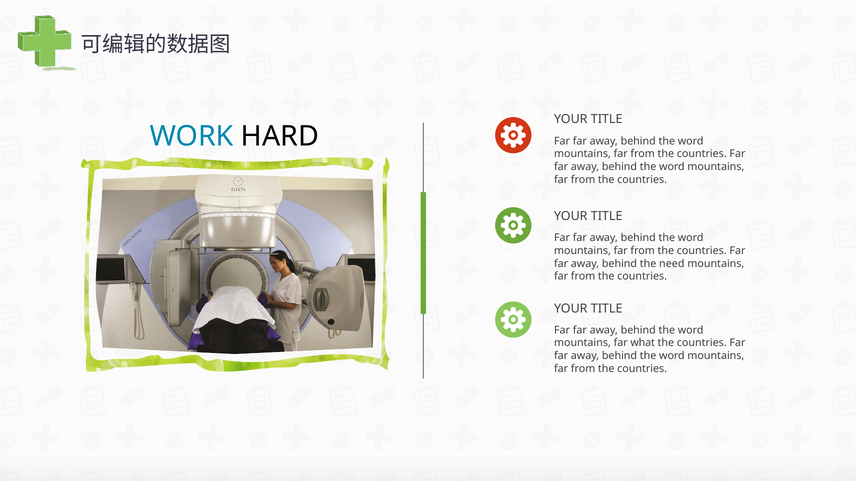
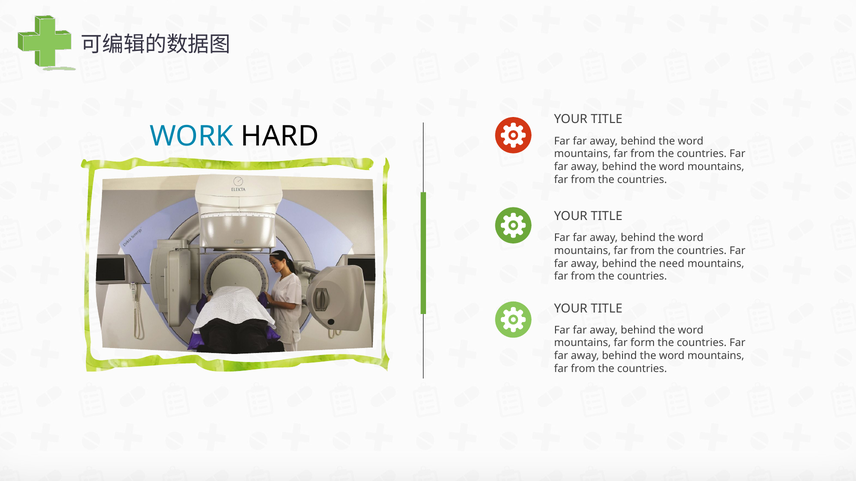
what: what -> form (643, 343)
